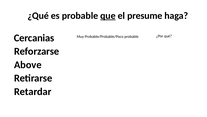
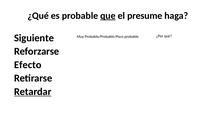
Cercanias: Cercanias -> Siguiente (34, 38)
Above: Above -> Efecto (28, 64)
Retardar underline: none -> present (33, 91)
